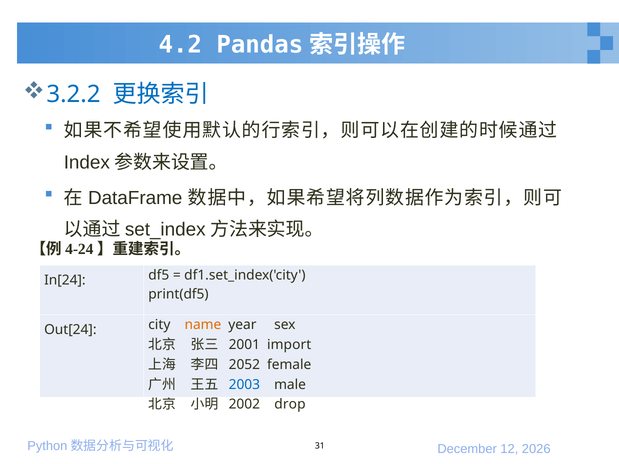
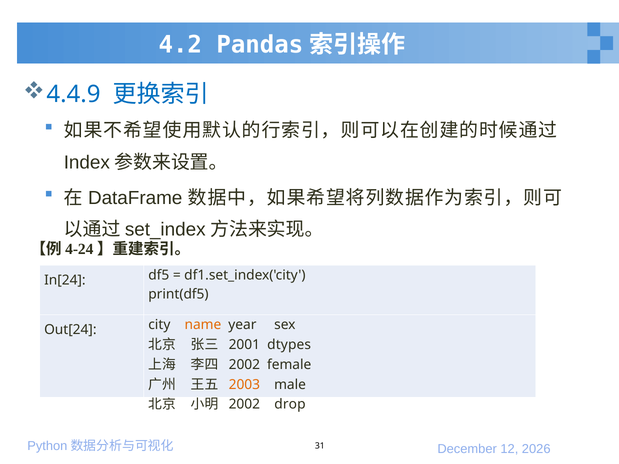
3.2.2: 3.2.2 -> 4.4.9 (74, 95)
import: import -> dtypes (289, 345)
2052: 2052 -> 2002 (244, 365)
2003 colour: blue -> orange (244, 385)
